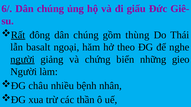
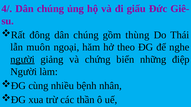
6/: 6/ -> 4/ (7, 9)
Rất underline: present -> none (18, 35)
basalt: basalt -> muôn (38, 47)
gieo: gieo -> điệp (181, 60)
châu: châu -> cùng (38, 86)
